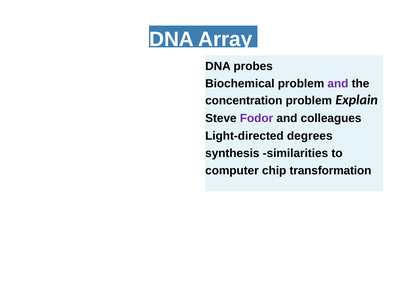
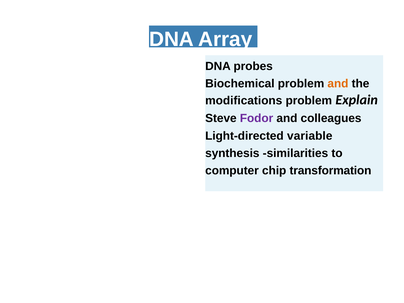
and colour: purple -> orange (338, 84)
concentration: concentration -> modifications (244, 101)
degrees: degrees -> variable (310, 136)
